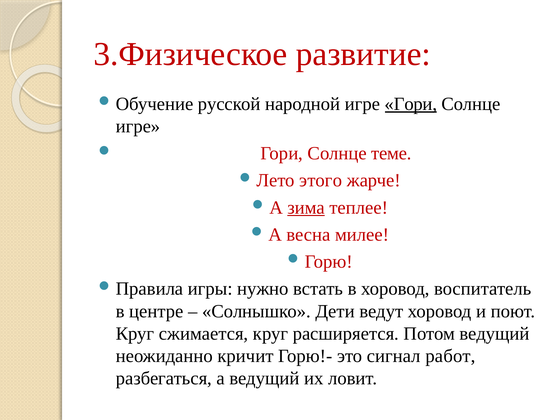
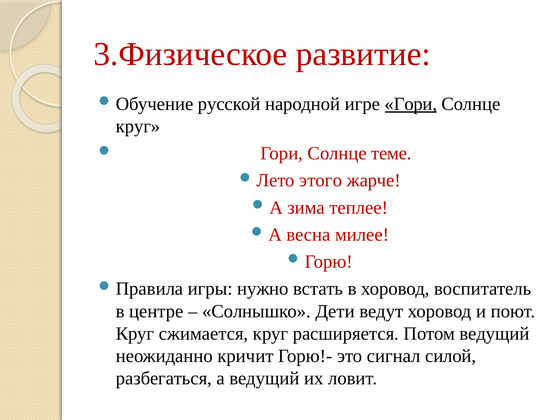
игре: игре -> круг (138, 126)
зима underline: present -> none (306, 208)
работ: работ -> силой (451, 356)
